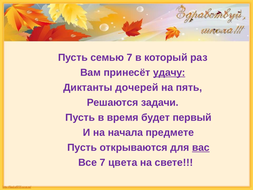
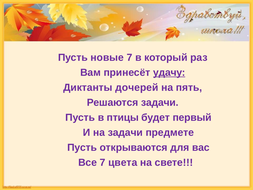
семью: семью -> новые (107, 58)
время: время -> птицы (123, 117)
на начала: начала -> задачи (125, 132)
вас underline: present -> none (201, 147)
